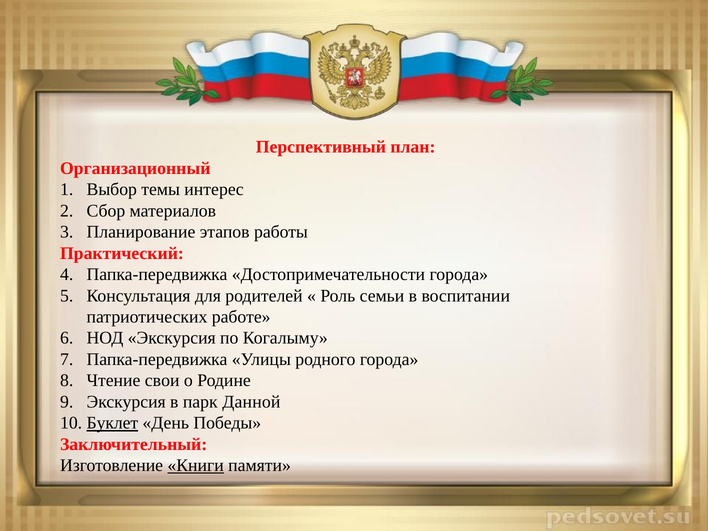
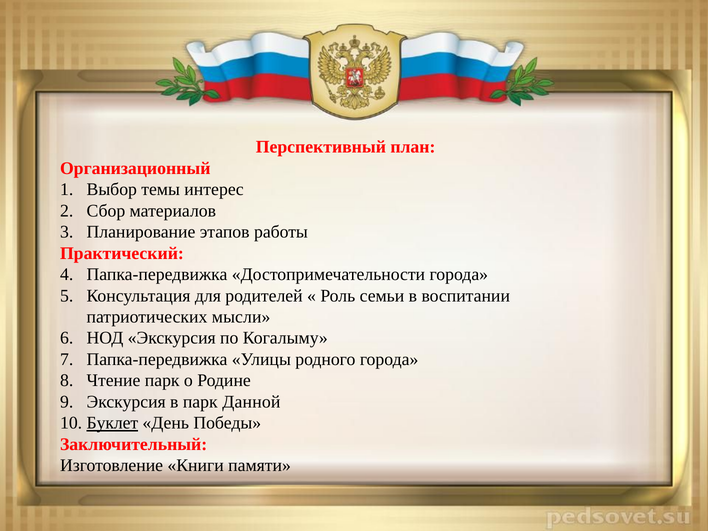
работе: работе -> мысли (241, 317)
Чтение свои: свои -> парк (162, 381)
Книги underline: present -> none (196, 466)
